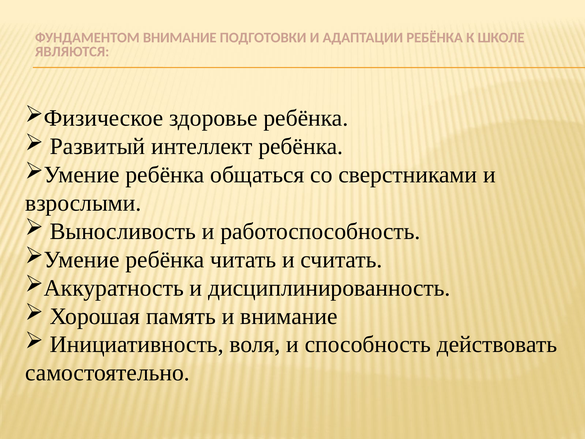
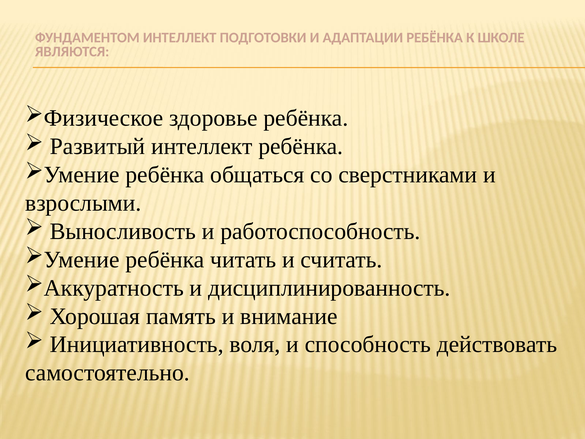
ФУНДАМЕНТОМ ВНИМАНИЕ: ВНИМАНИЕ -> ИНТЕЛЛЕКТ (180, 38)
